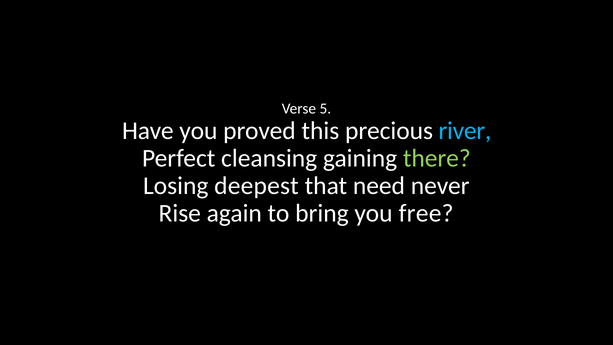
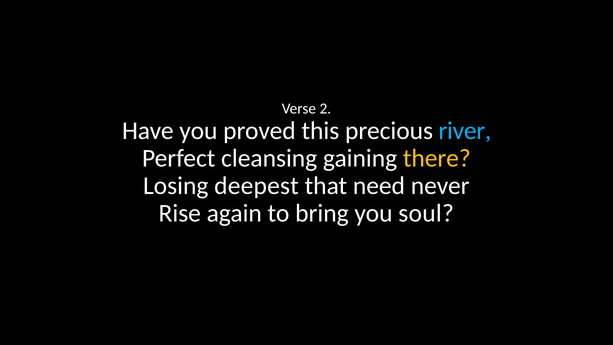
5: 5 -> 2 (325, 109)
there colour: light green -> yellow (437, 158)
free: free -> soul (426, 213)
